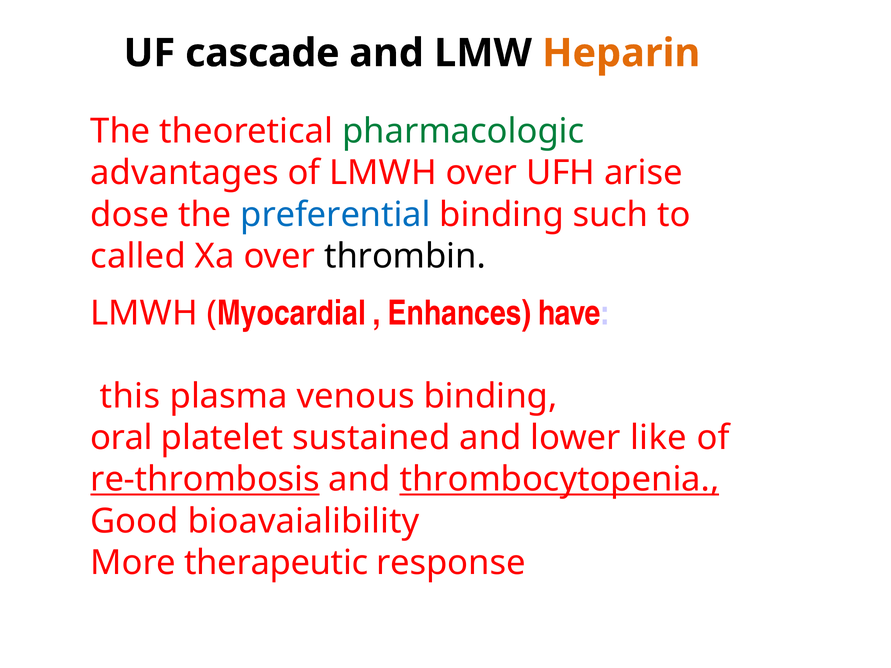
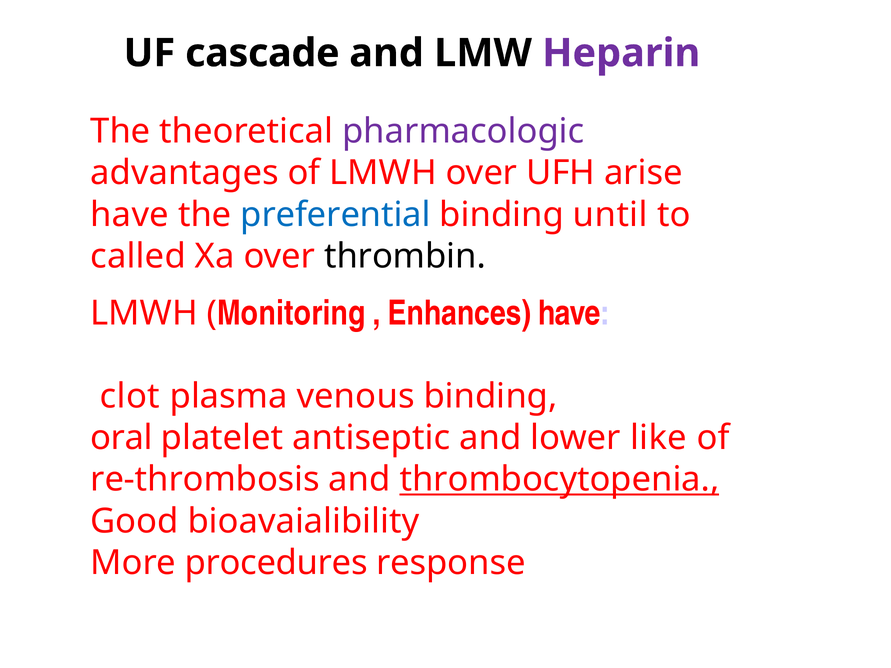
Heparin colour: orange -> purple (621, 53)
pharmacologic colour: green -> purple (463, 132)
dose: dose -> have (130, 215)
such: such -> until (610, 215)
Myocardial: Myocardial -> Monitoring (291, 313)
this: this -> clot (130, 396)
sustained: sustained -> antiseptic (371, 438)
re-thrombosis underline: present -> none (205, 480)
therapeutic: therapeutic -> procedures (276, 563)
